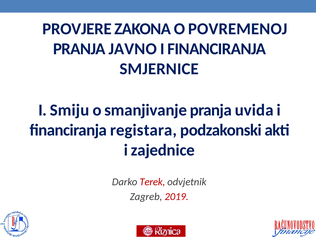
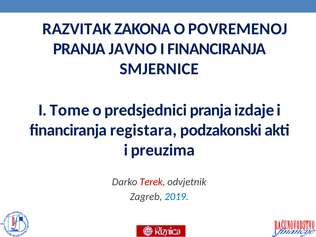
PROVJERE: PROVJERE -> RAZVITAK (77, 29)
Smiju: Smiju -> Tome (70, 110)
smanjivanje: smanjivanje -> predsjednici (146, 110)
uvida: uvida -> izdaje (254, 110)
zajednice: zajednice -> preuzima (163, 150)
2019 colour: red -> blue (177, 197)
